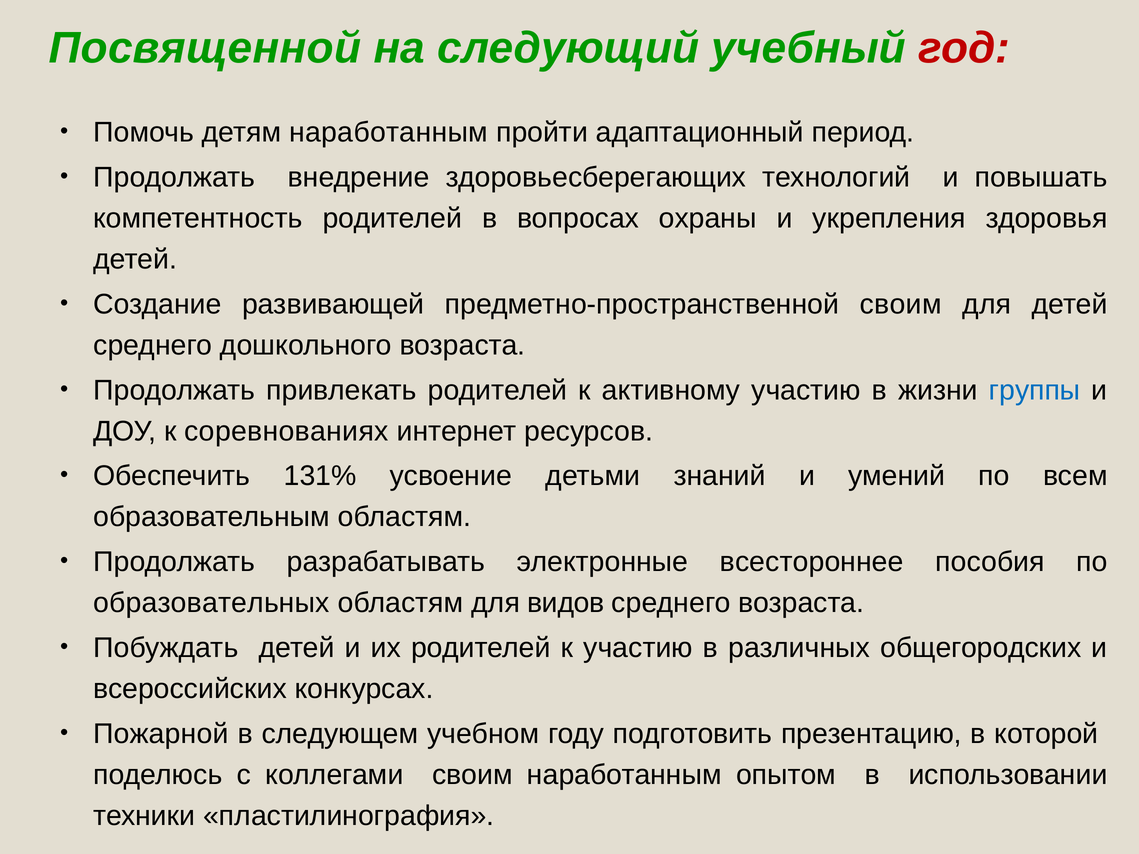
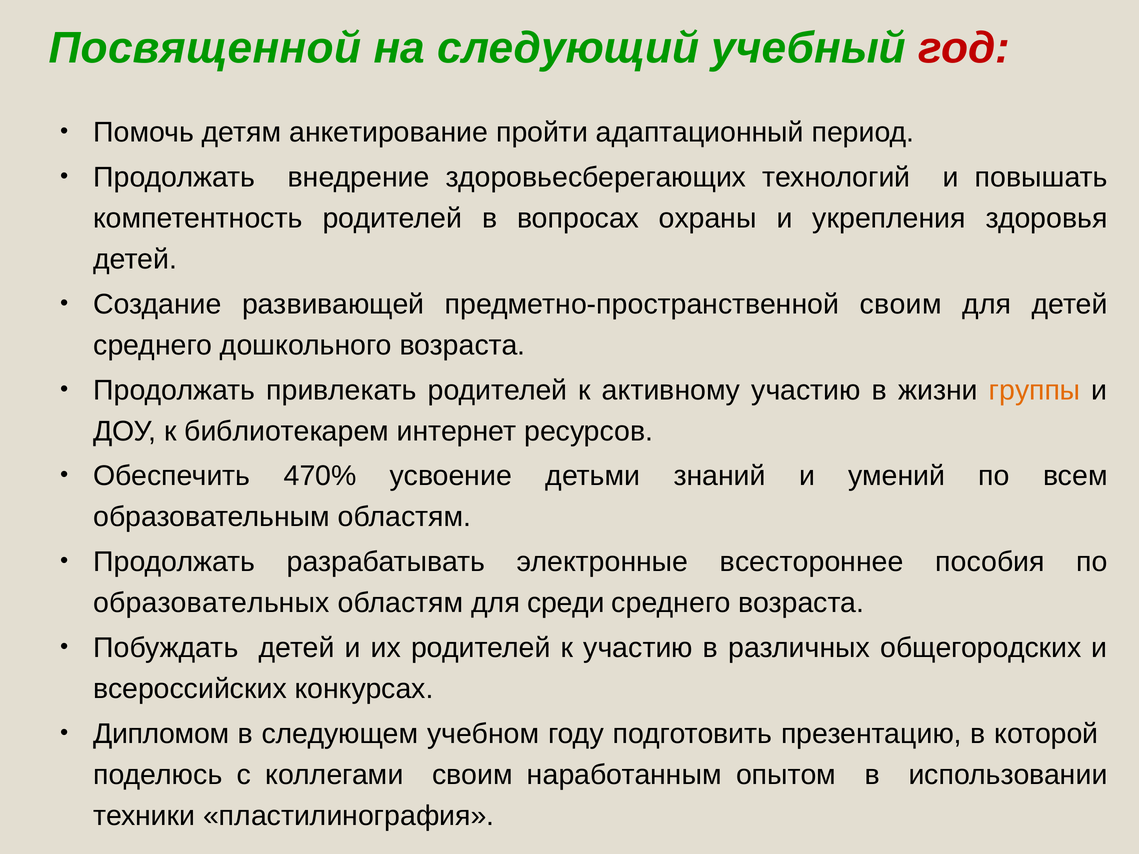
детям наработанным: наработанным -> анкетирование (389, 133)
группы colour: blue -> orange (1035, 390)
соревнованиях: соревнованиях -> библиотекарем (287, 431)
131%: 131% -> 470% (320, 476)
видов: видов -> среди (566, 603)
Пожарной: Пожарной -> Дипломом (161, 734)
